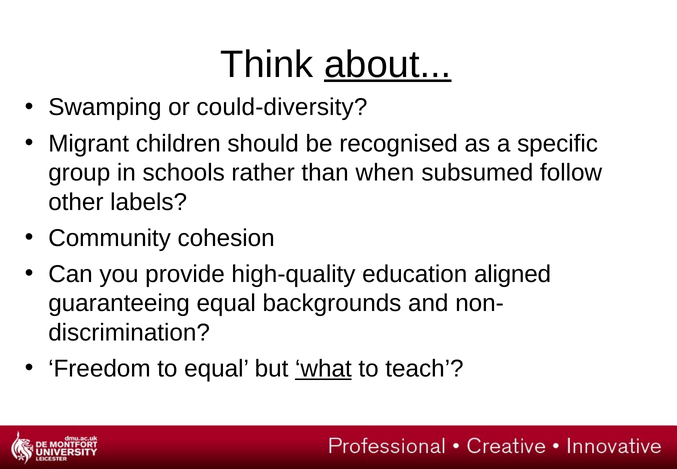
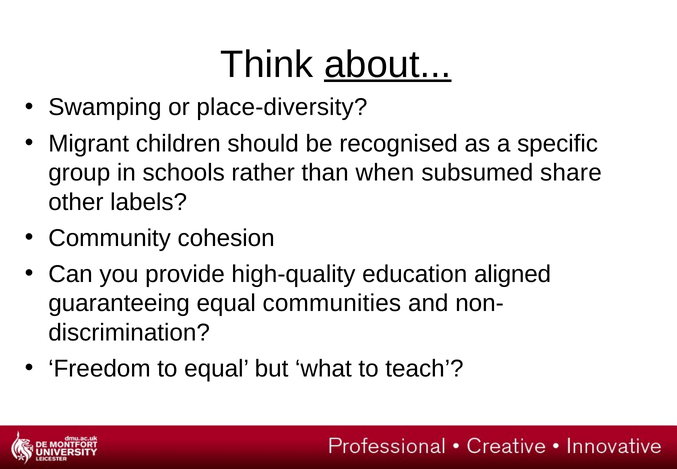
could-diversity: could-diversity -> place-diversity (282, 107)
follow: follow -> share (571, 173)
backgrounds: backgrounds -> communities (332, 303)
what underline: present -> none (323, 368)
